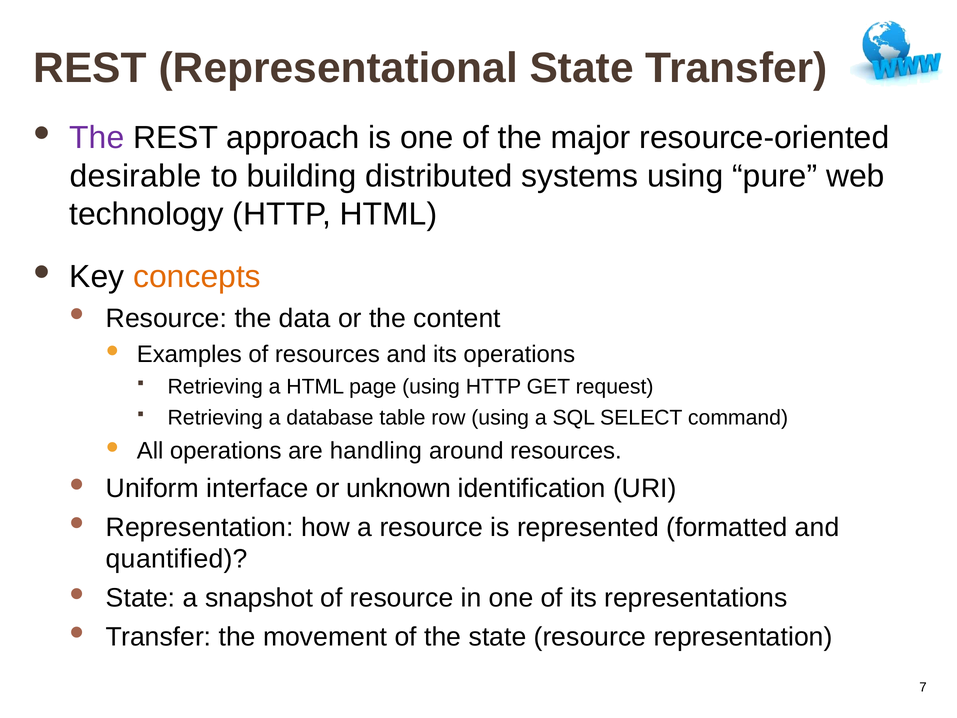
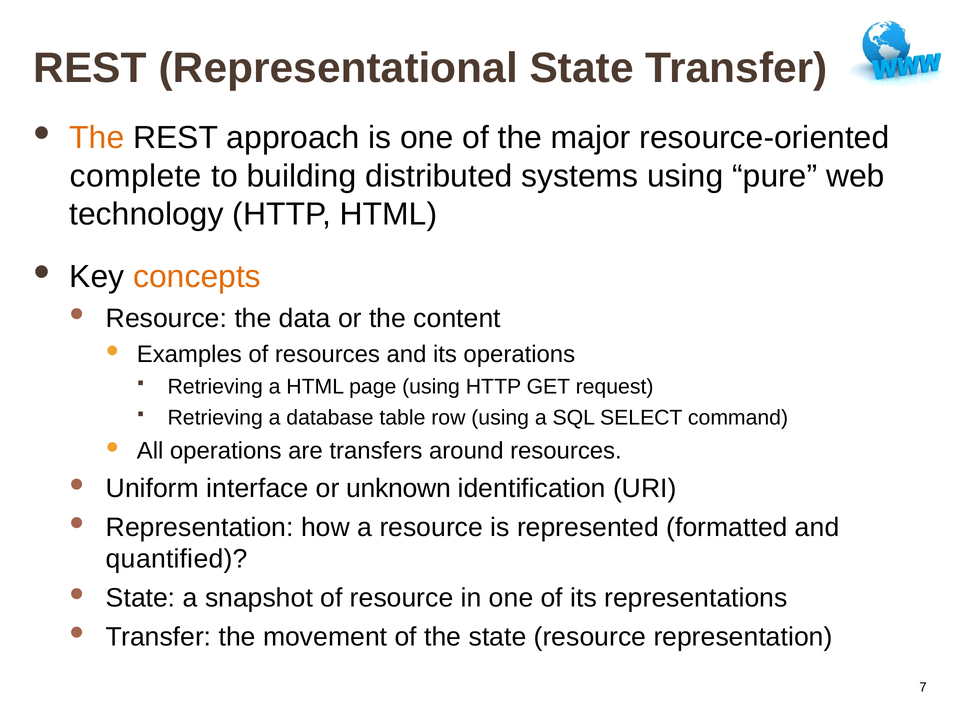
The colour: purple -> orange (97, 138)
desirable: desirable -> complete (136, 176)
handling: handling -> transfers (376, 451)
